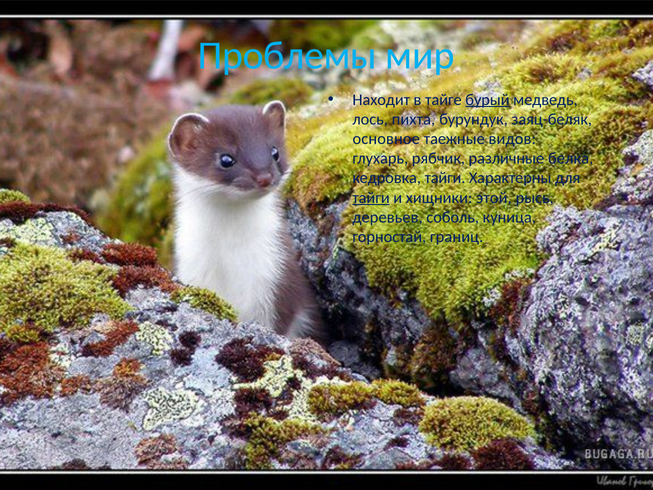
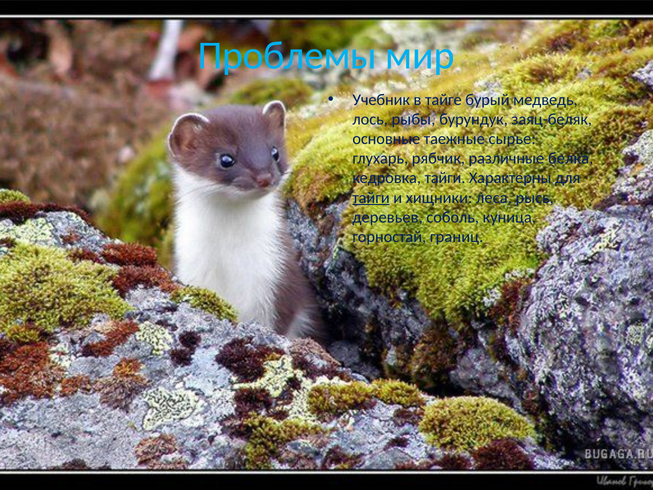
Находит: Находит -> Учебник (381, 100)
бурый underline: present -> none (487, 100)
пихта: пихта -> рыбы (413, 119)
основное: основное -> основные (386, 139)
видов: видов -> сырье (512, 139)
этой: этой -> леса (494, 198)
